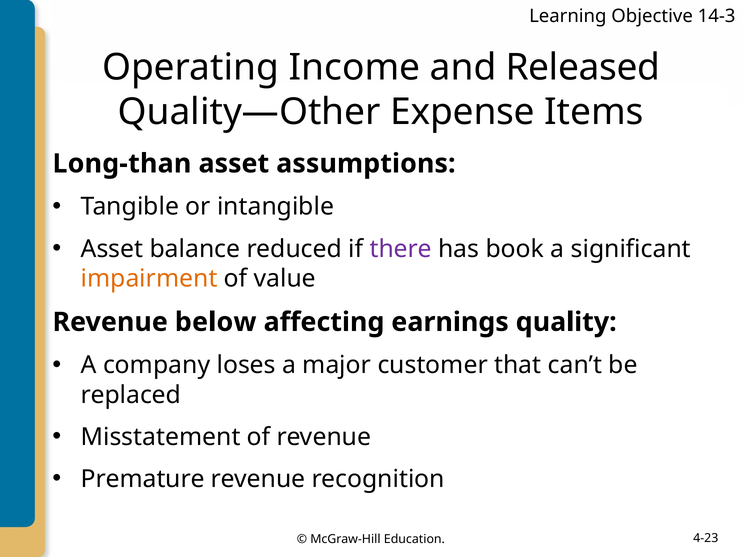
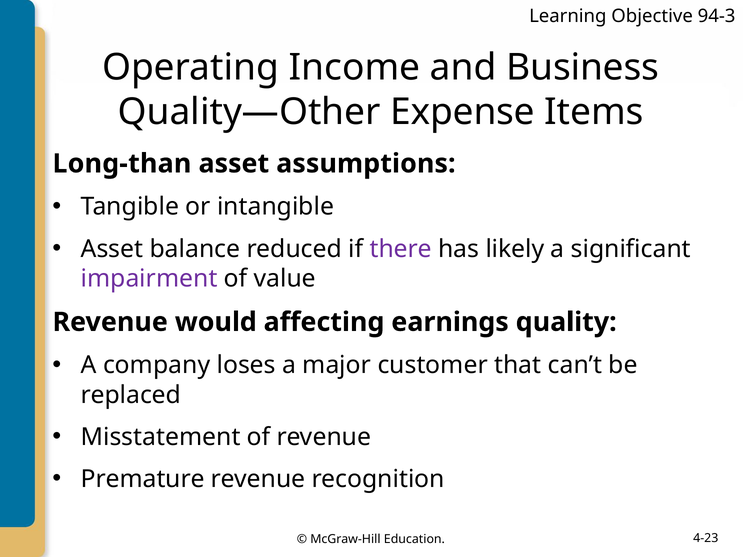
14-3: 14-3 -> 94-3 (717, 16)
Released: Released -> Business (583, 68)
book: book -> likely (515, 249)
impairment colour: orange -> purple (149, 279)
below: below -> would (216, 322)
